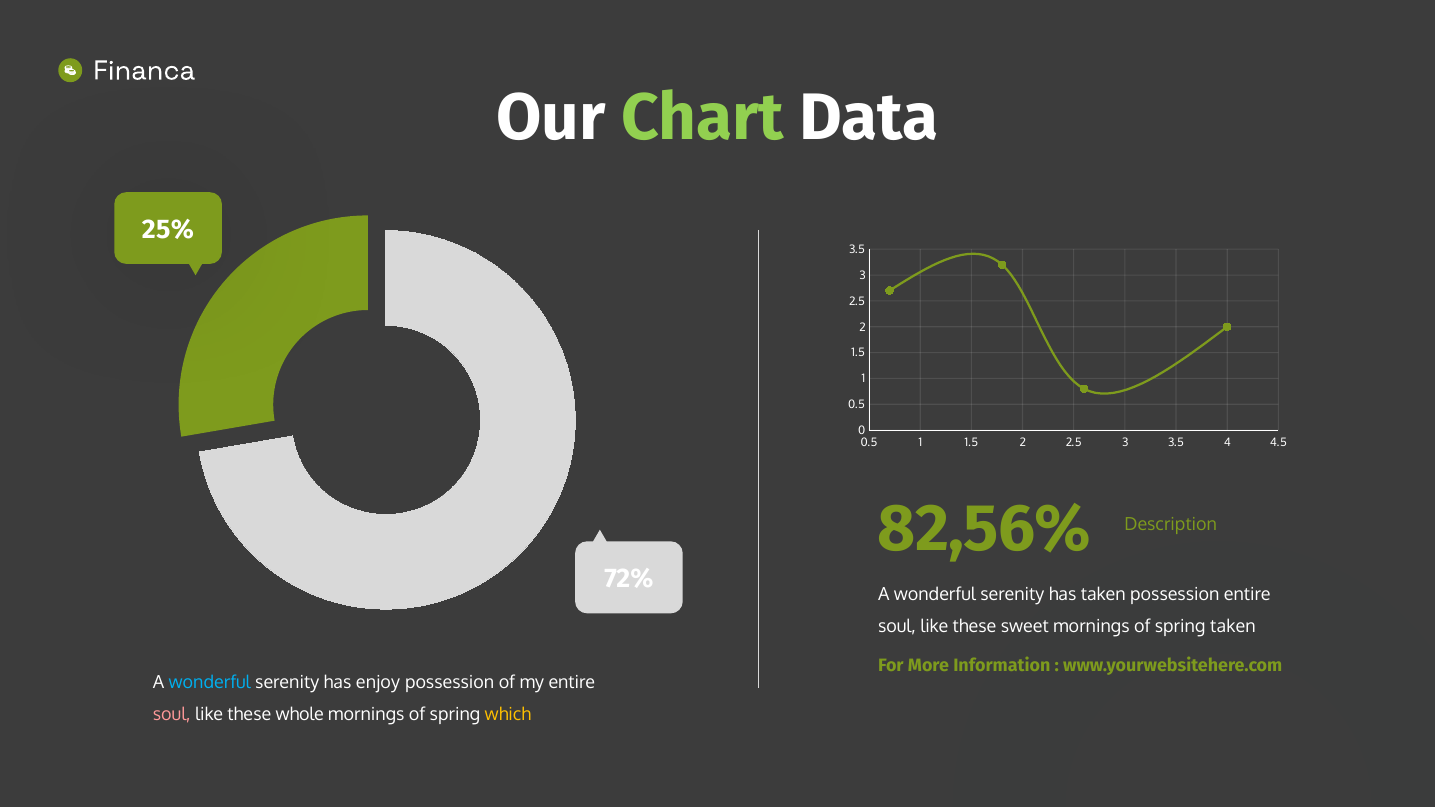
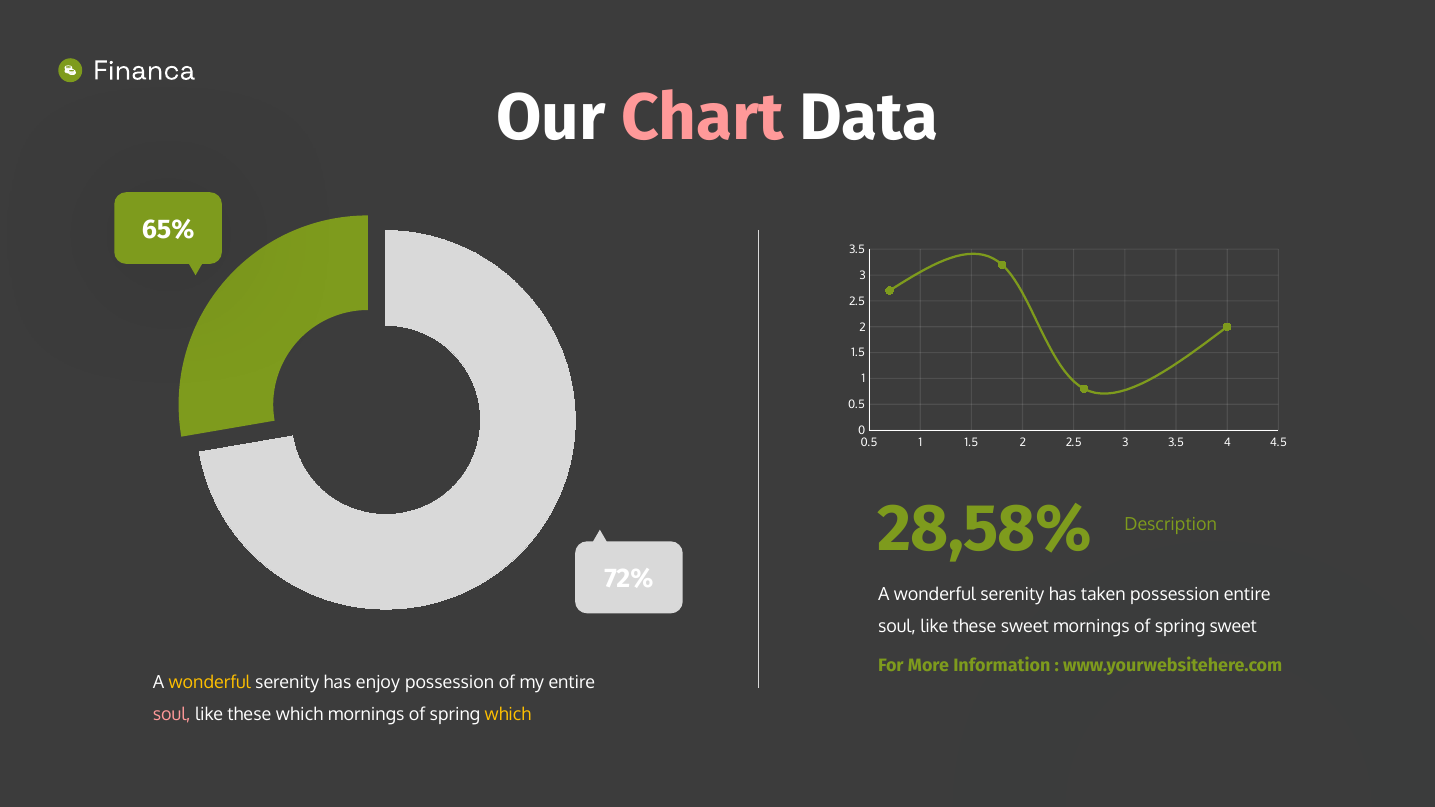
Chart colour: light green -> pink (703, 118)
25%: 25% -> 65% (168, 230)
82,56%: 82,56% -> 28,58% (984, 528)
spring taken: taken -> sweet (1233, 627)
wonderful colour: light blue -> yellow (210, 683)
these whole: whole -> which (300, 715)
